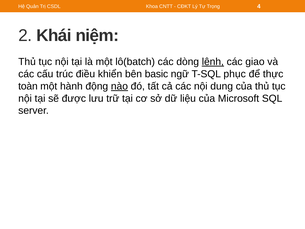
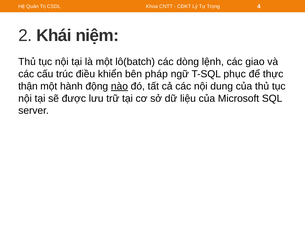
lệnh underline: present -> none (213, 62)
basic: basic -> pháp (156, 74)
toàn: toàn -> thận (28, 86)
